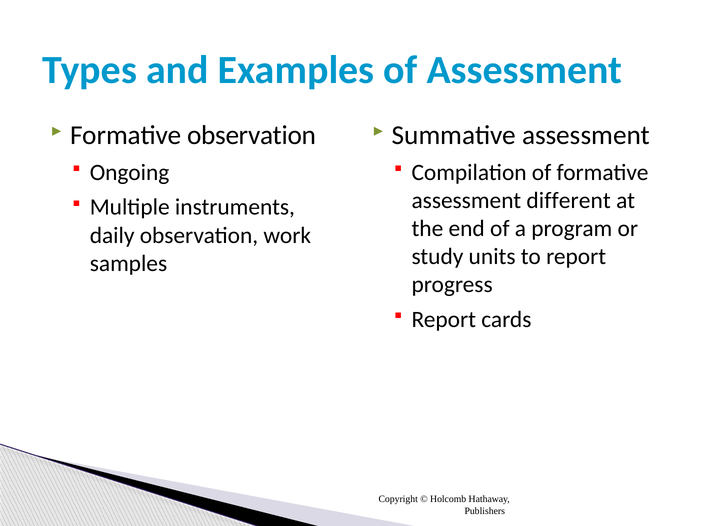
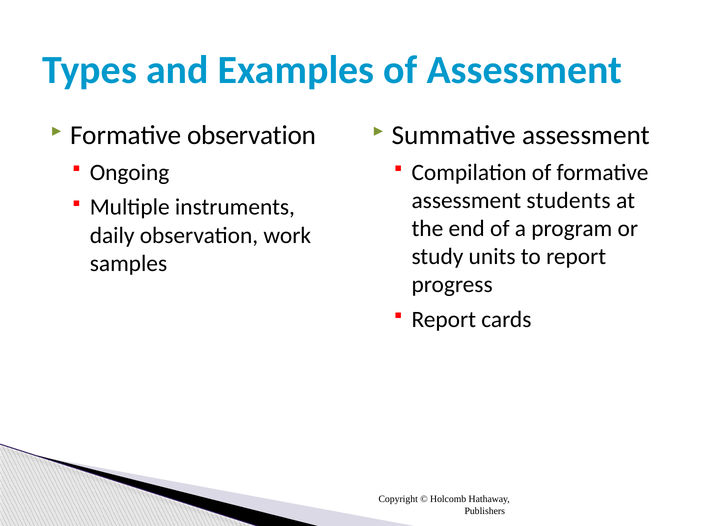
different: different -> students (569, 201)
